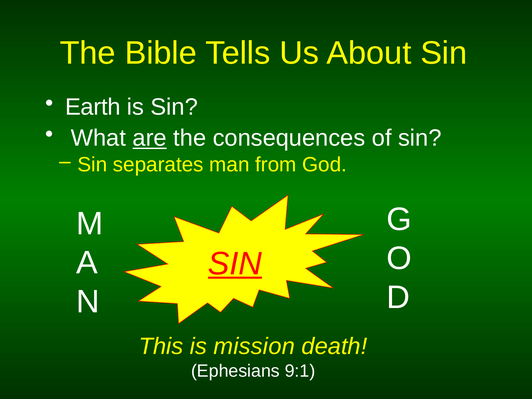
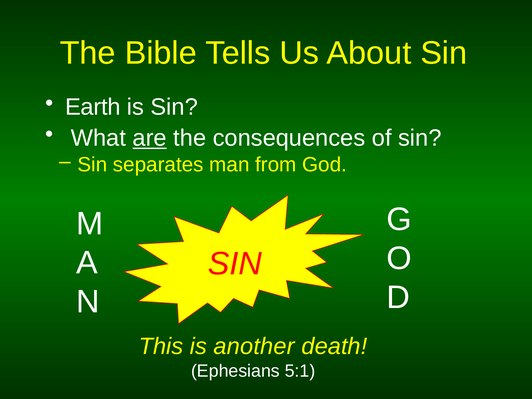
SIN underline: present -> none (235, 264)
mission: mission -> another (254, 347)
9:1: 9:1 -> 5:1 (300, 371)
